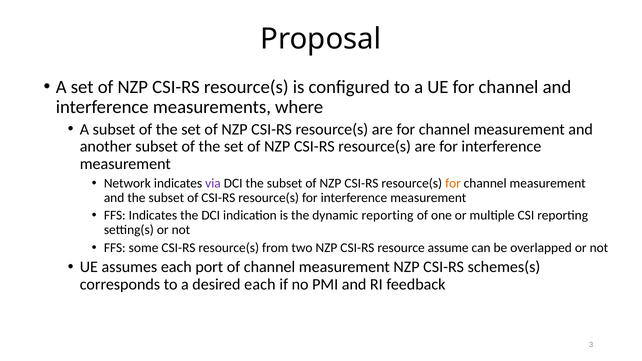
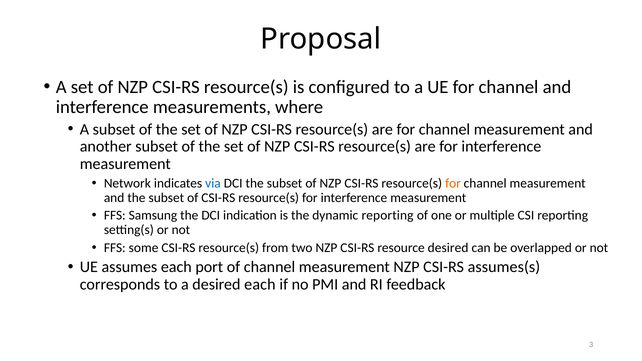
via colour: purple -> blue (213, 183)
FFS Indicates: Indicates -> Samsung (153, 216)
resource assume: assume -> desired (448, 248)
schemes(s: schemes(s -> assumes(s (504, 267)
